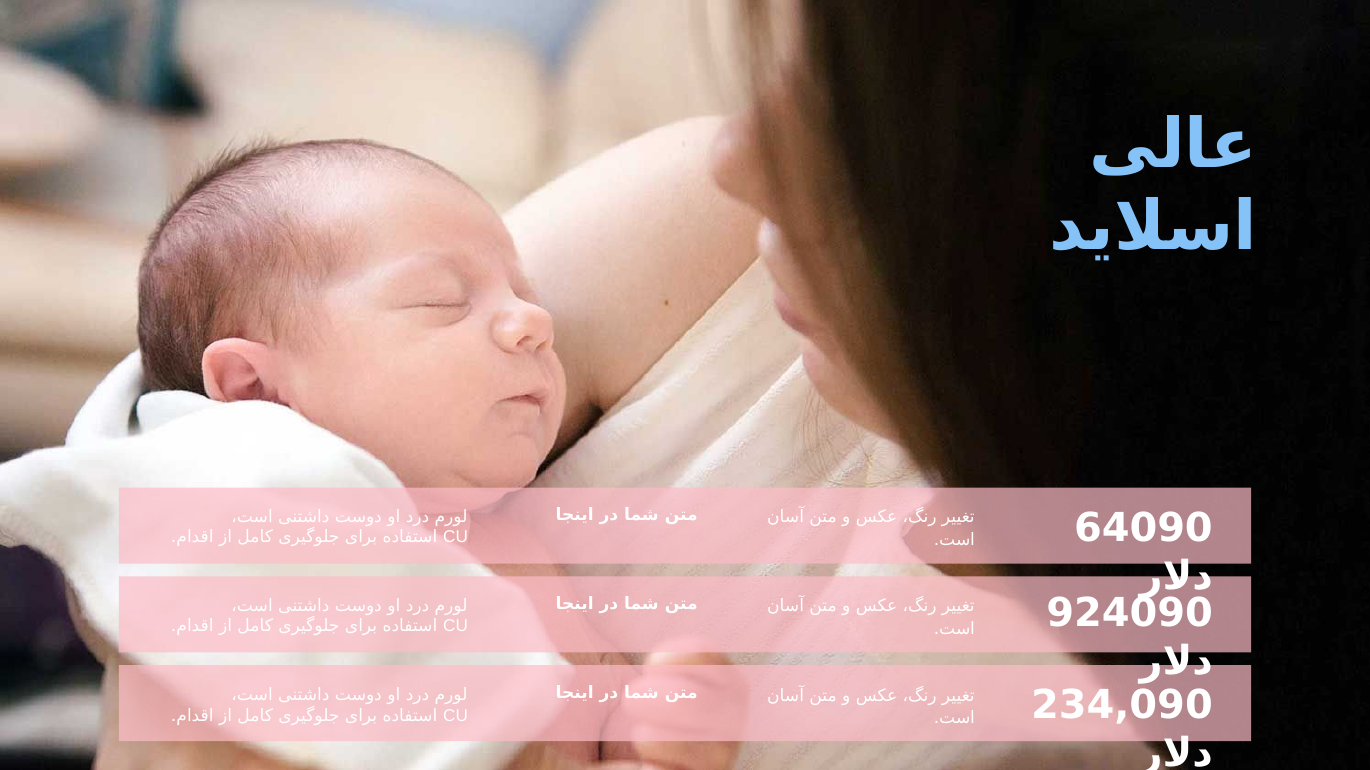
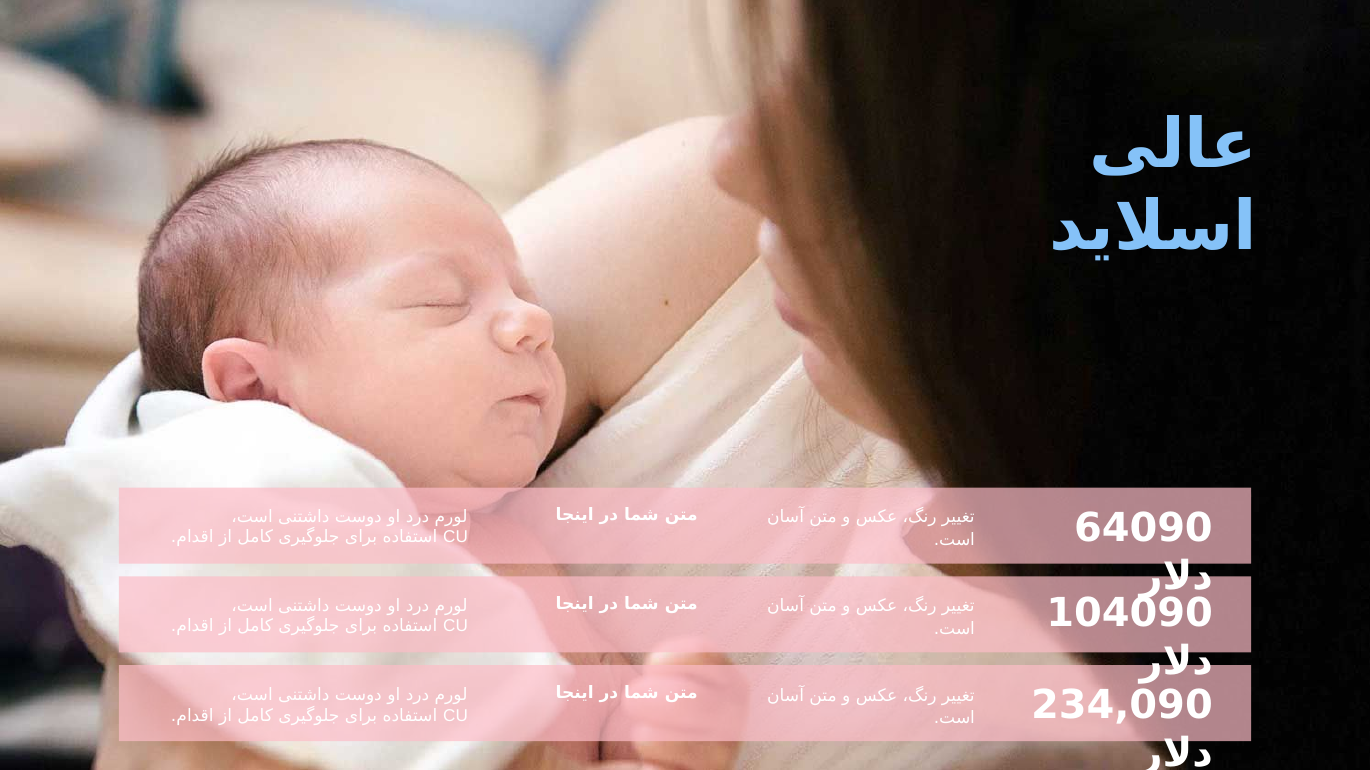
924090: 924090 -> 104090 (1130, 614)
